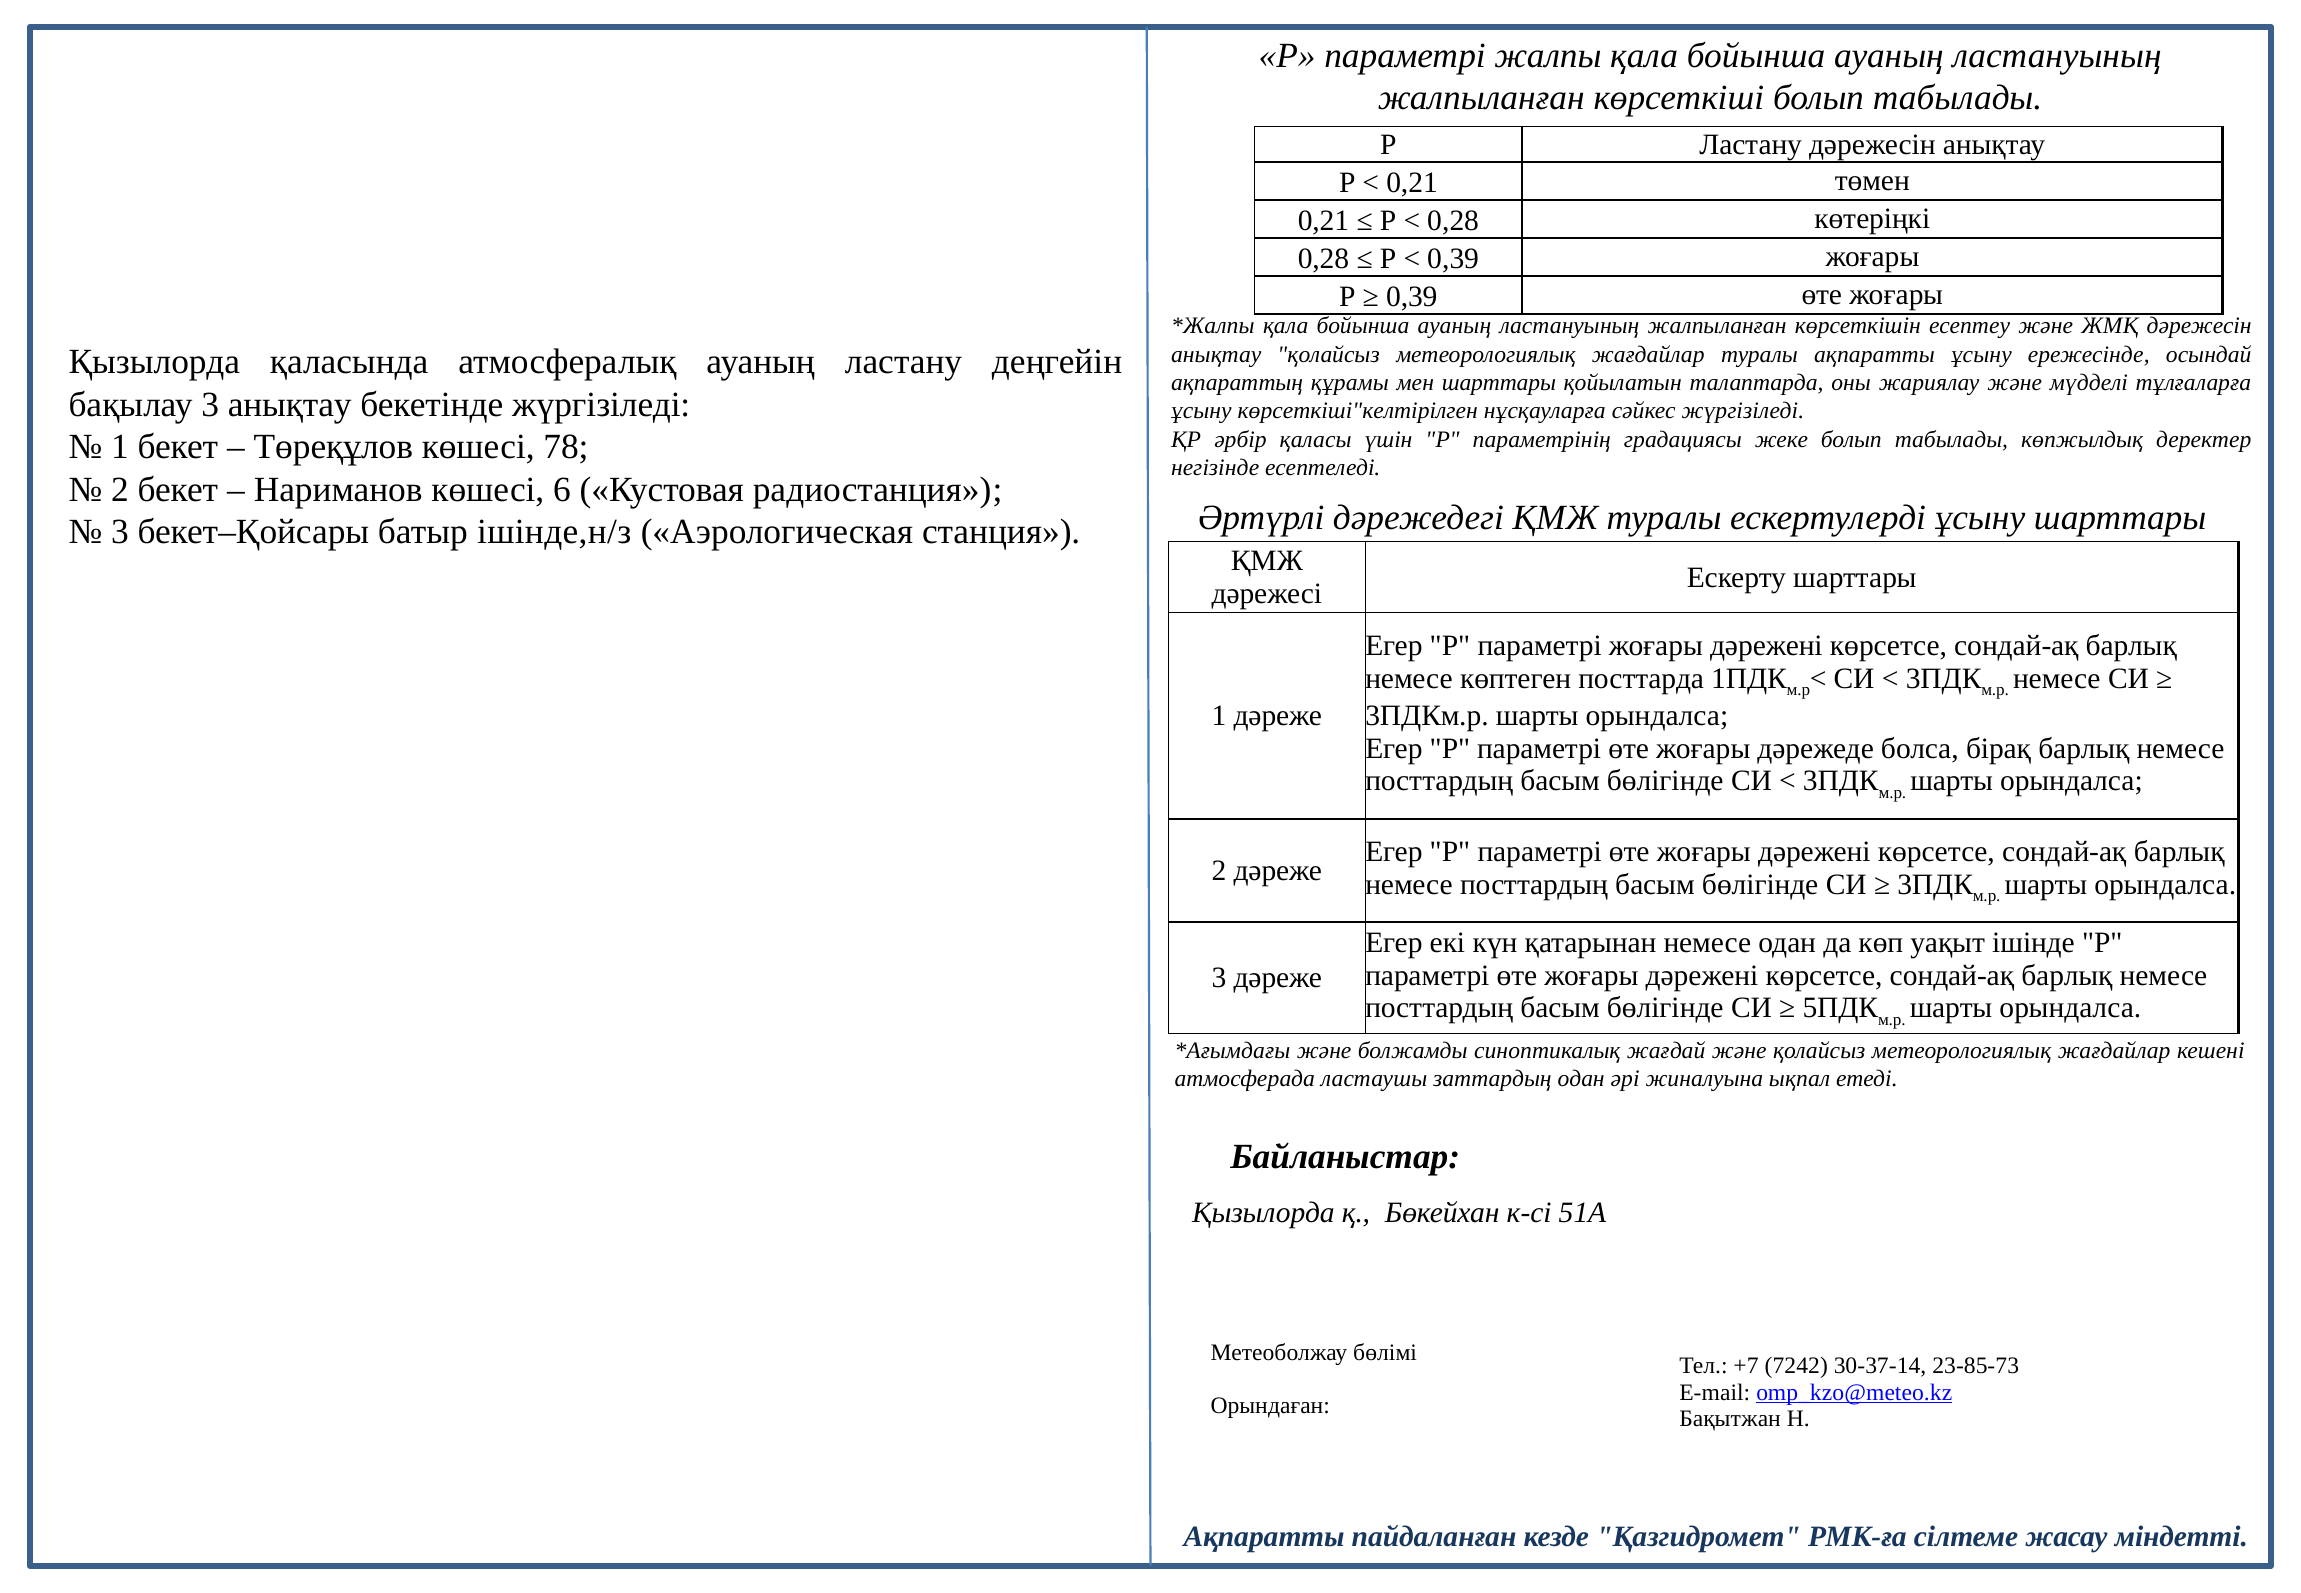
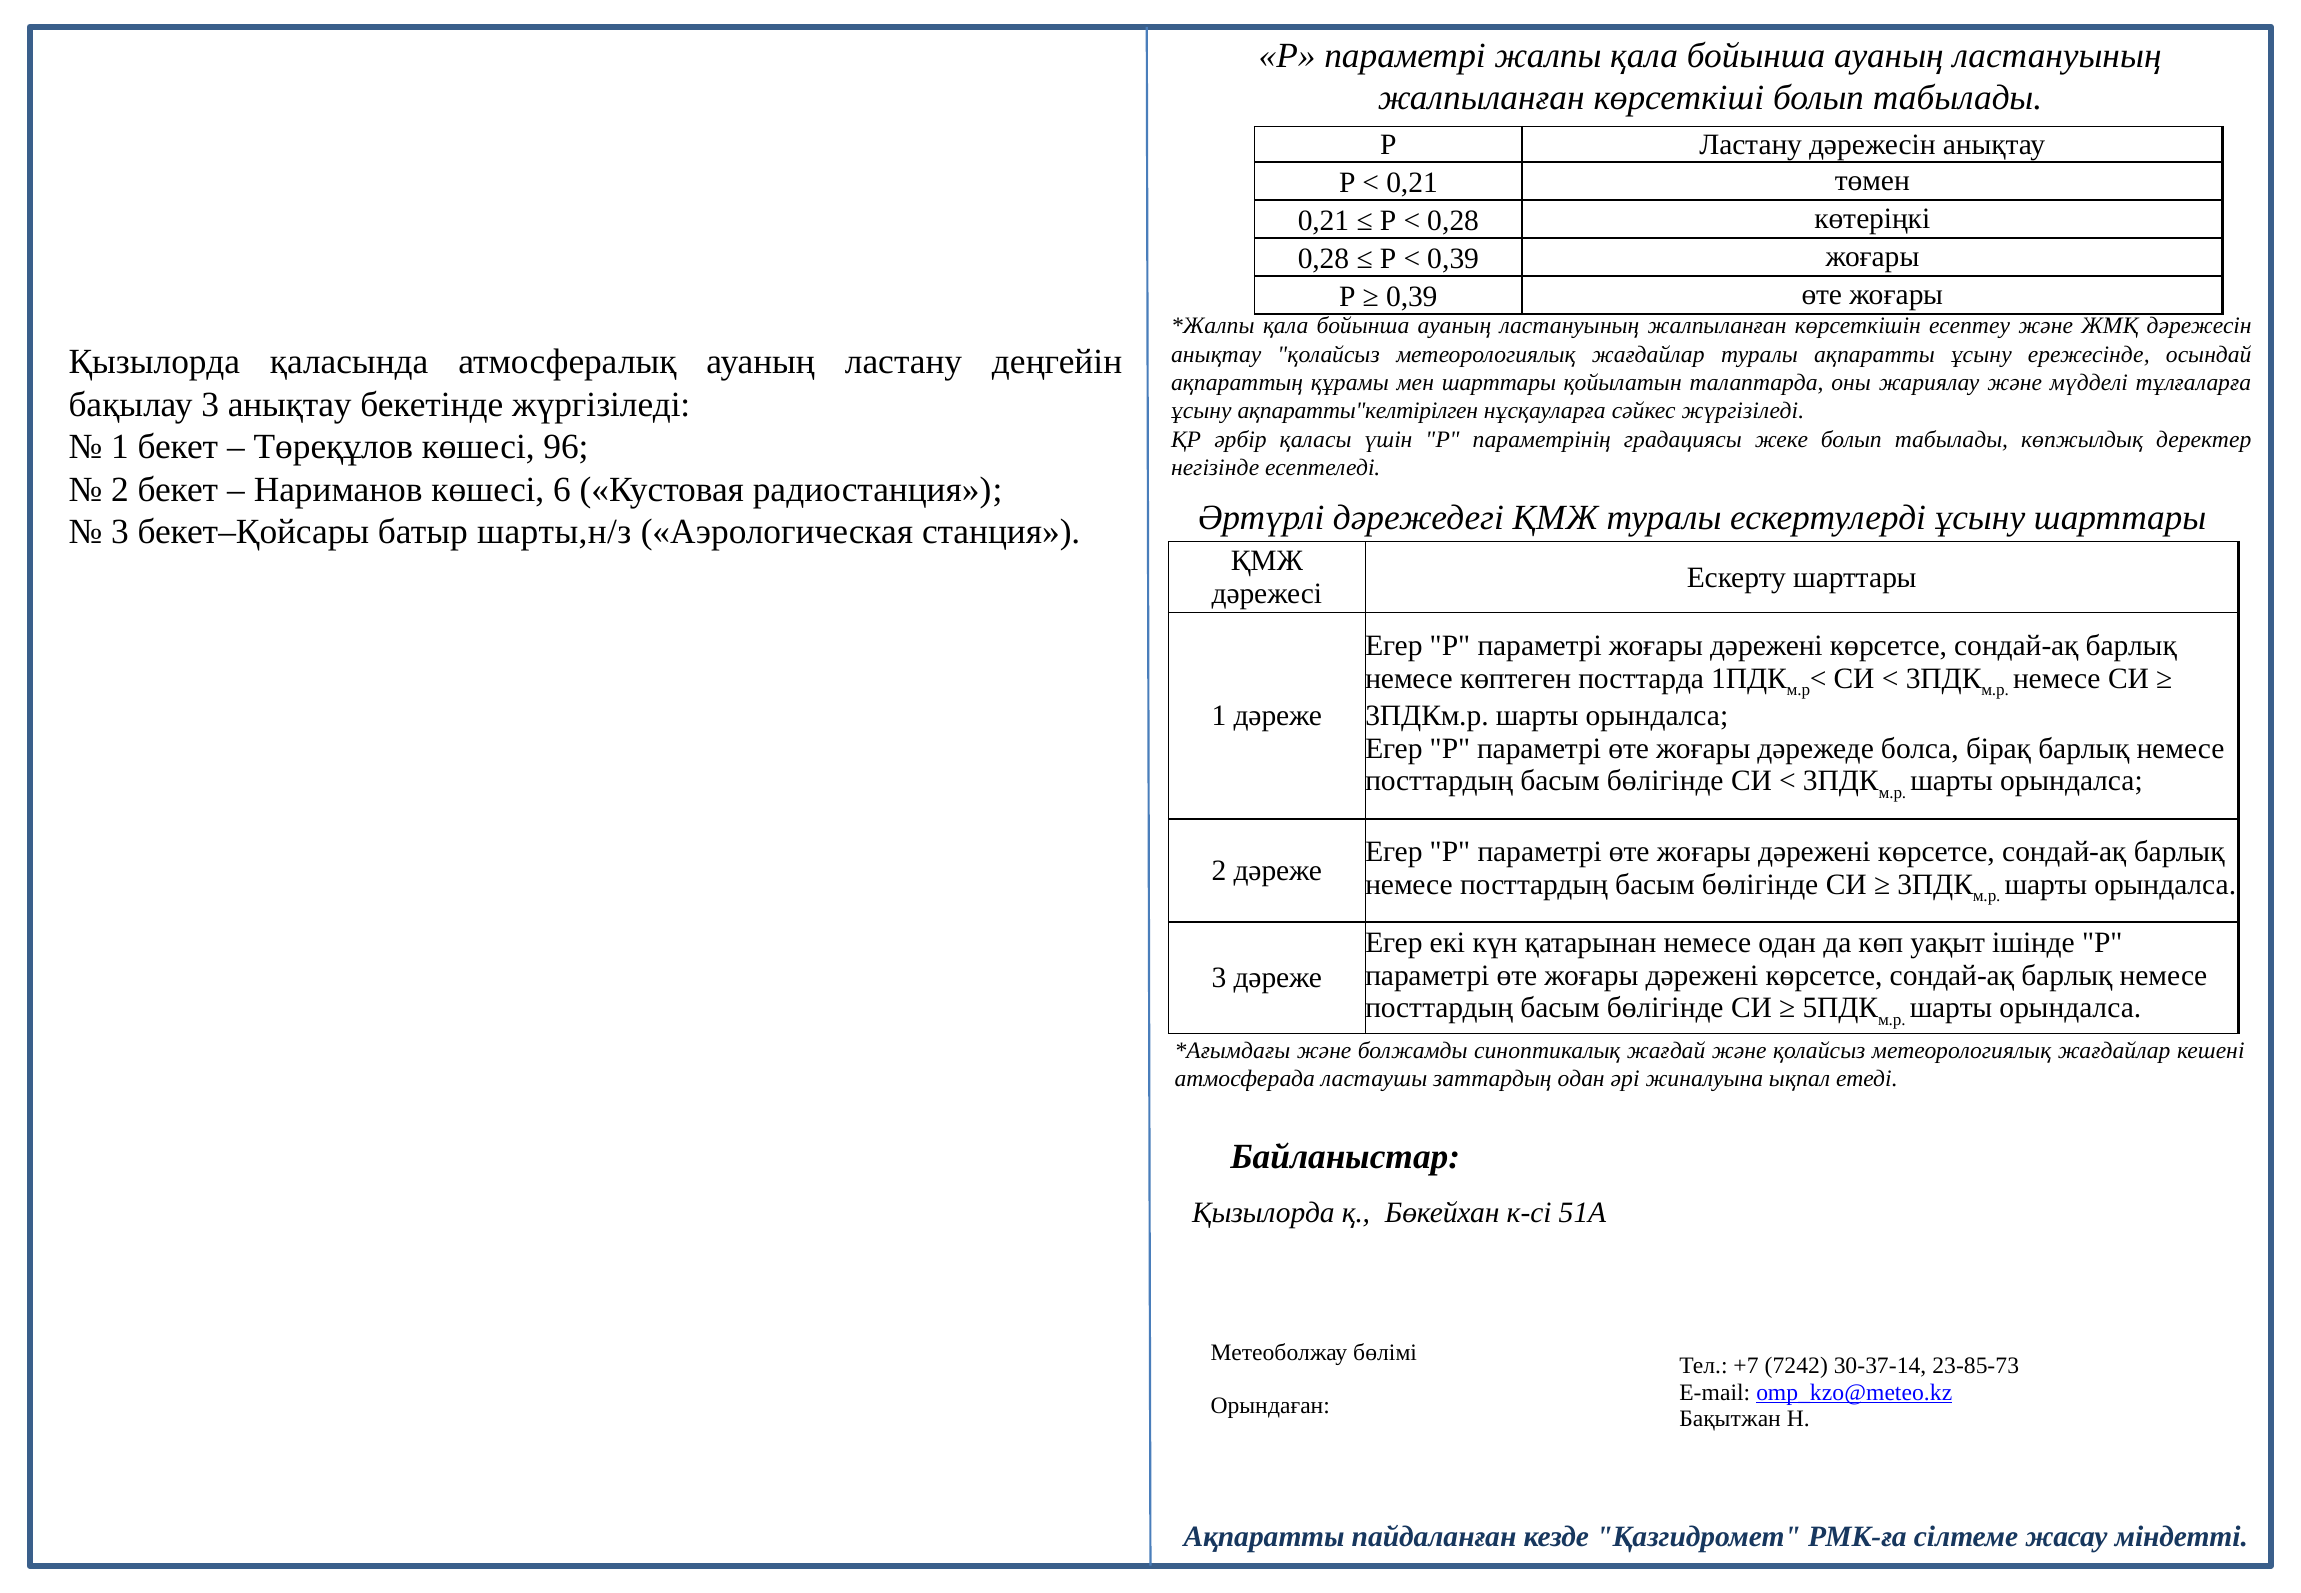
көрсеткіші"келтірілген: көрсеткіші"келтірілген -> ақпаратты"келтірілген (1358, 411)
78: 78 -> 96 (566, 447)
ішінде,н/з: ішінде,н/з -> шарты,н/з (554, 532)
